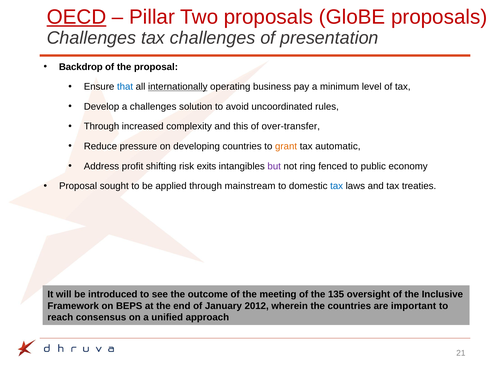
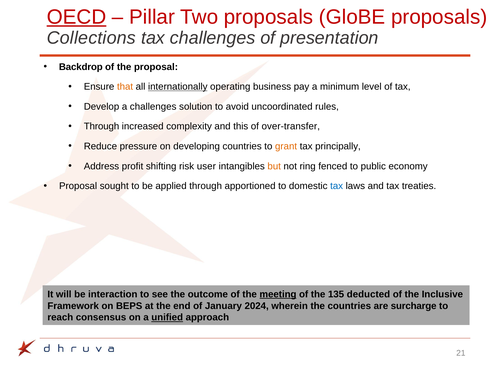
Challenges: Challenges -> Collections (91, 38)
that colour: blue -> orange (125, 87)
automatic: automatic -> principally (338, 146)
exits: exits -> user (206, 166)
but colour: purple -> orange (274, 166)
mainstream: mainstream -> apportioned (250, 186)
introduced: introduced -> interaction (113, 294)
meeting underline: none -> present (278, 294)
oversight: oversight -> deducted (368, 294)
2012: 2012 -> 2024 (257, 305)
important: important -> surcharge (414, 305)
unified underline: none -> present (167, 317)
